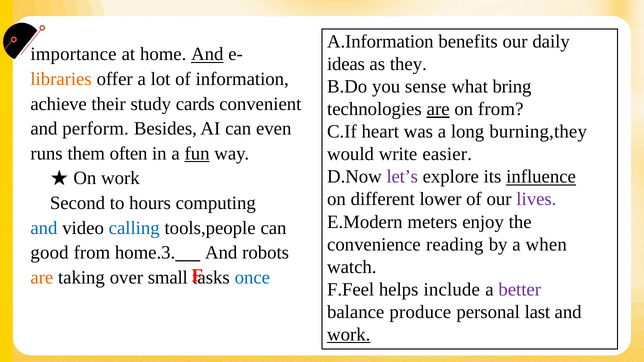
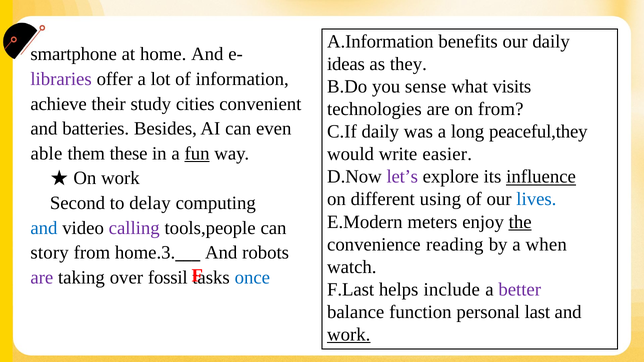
importance: importance -> smartphone (74, 54)
And underline: present -> none (207, 54)
libraries colour: orange -> purple (61, 79)
bring: bring -> visits (512, 87)
cards: cards -> cities (195, 104)
are underline: present -> none (438, 109)
perform: perform -> batteries (96, 129)
C.If heart: heart -> daily (380, 132)
burning,they: burning,they -> peaceful,they (538, 132)
runs: runs -> able (46, 154)
often: often -> these (129, 154)
lower: lower -> using (440, 199)
lives colour: purple -> blue (536, 199)
hours: hours -> delay (150, 203)
the underline: none -> present (520, 222)
calling colour: blue -> purple (134, 228)
good: good -> story (50, 253)
are colour: orange -> purple (42, 278)
small: small -> fossil (168, 278)
F.Feel: F.Feel -> F.Last (351, 290)
produce: produce -> function (420, 312)
